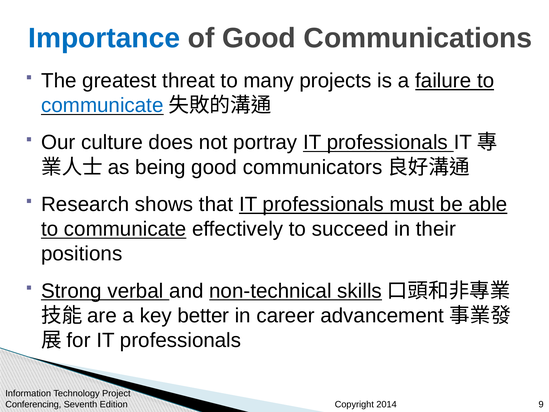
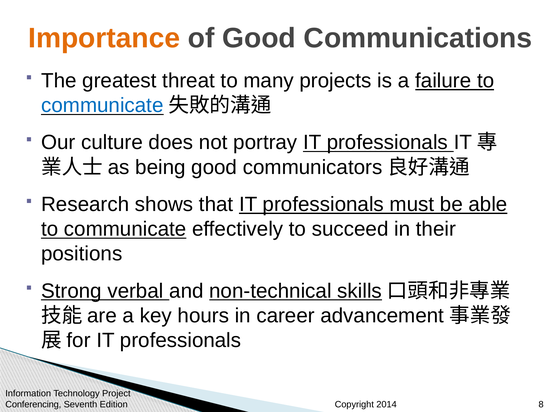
Importance colour: blue -> orange (104, 38)
better: better -> hours (203, 315)
9: 9 -> 8 (541, 404)
